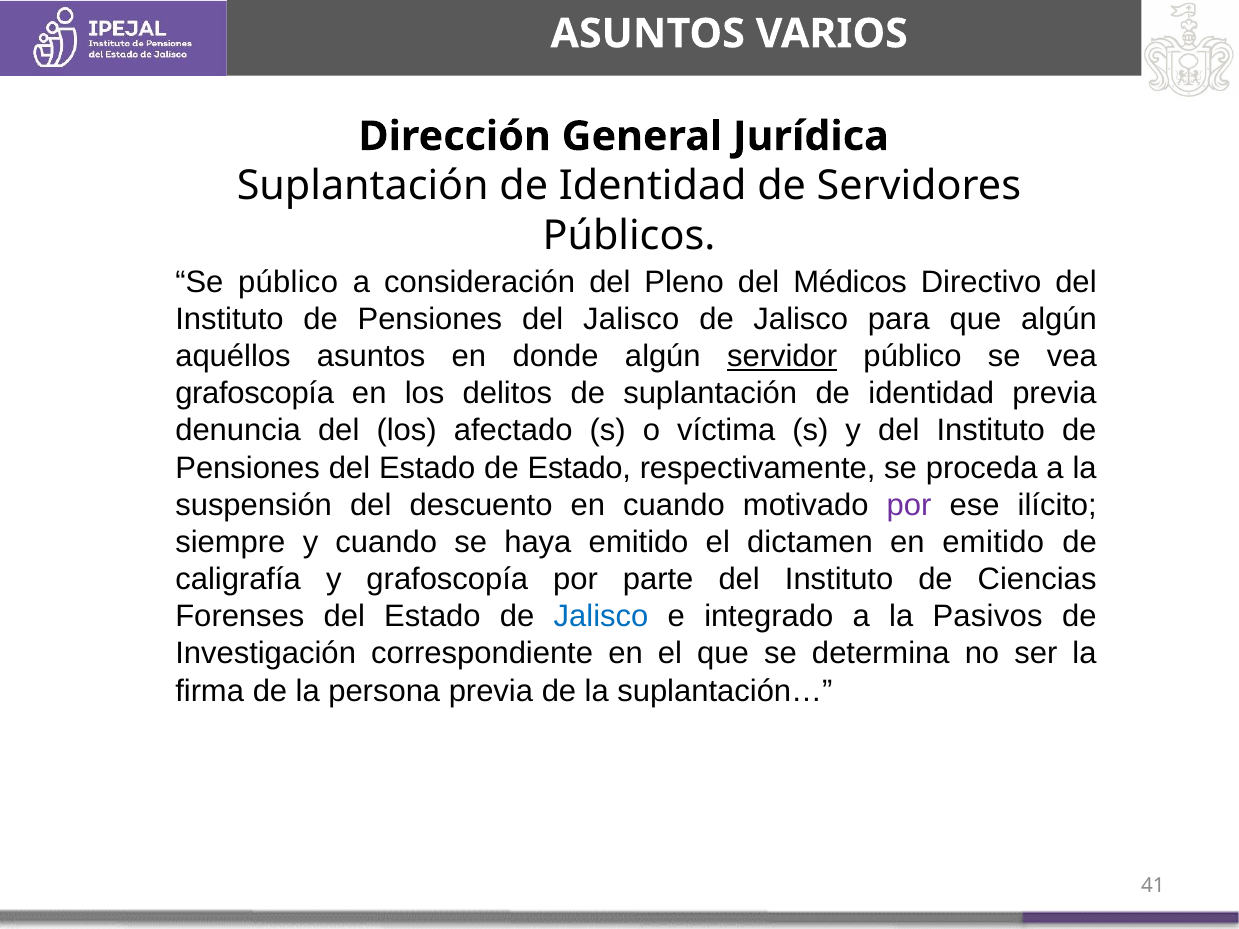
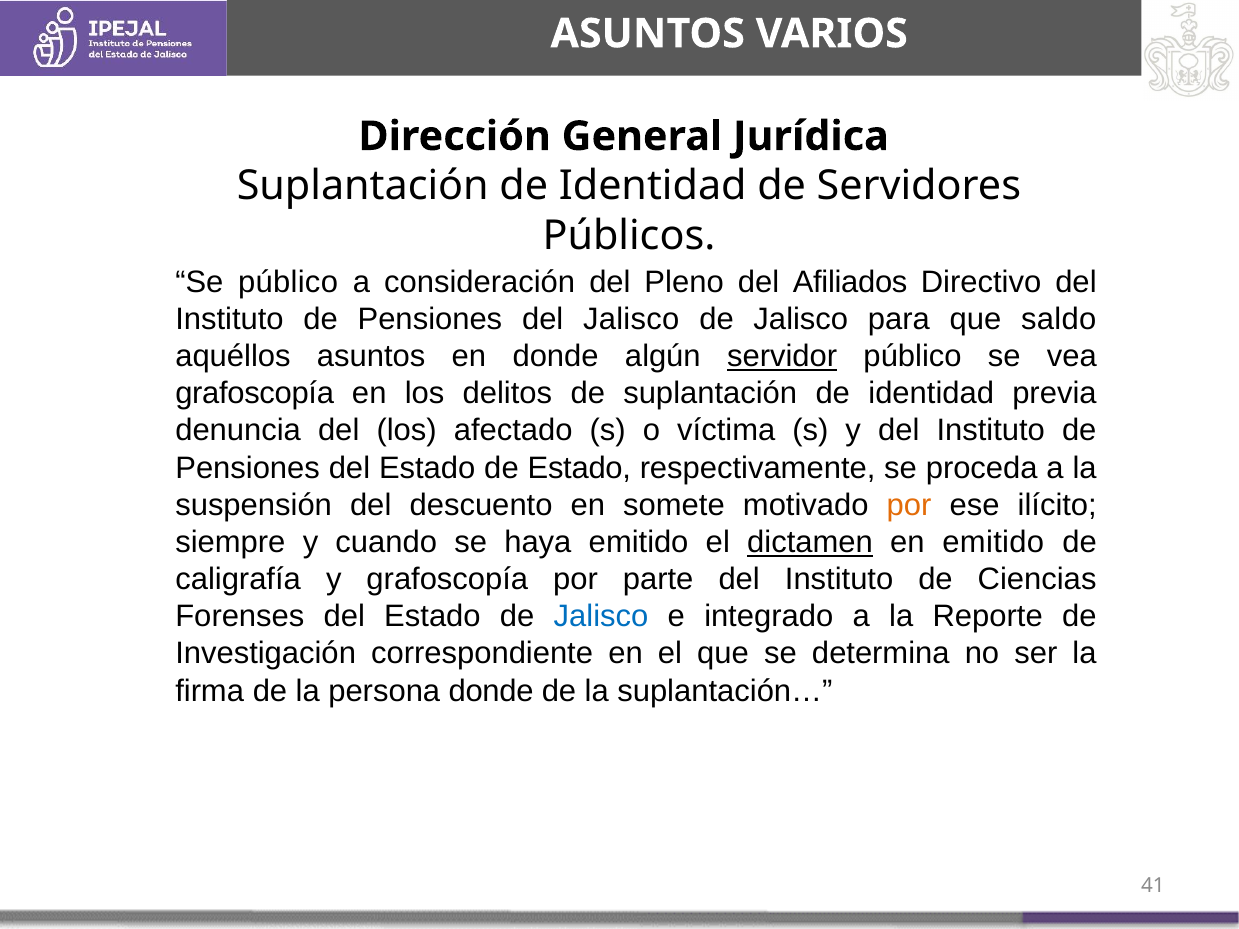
Médicos: Médicos -> Afiliados (850, 282)
que algún: algún -> saldo (1059, 319)
en cuando: cuando -> somete (674, 505)
por colour: purple -> orange (909, 505)
dictamen underline: none -> present (810, 542)
Pasivos: Pasivos -> Reporte (988, 617)
persona previa: previa -> donde (491, 691)
